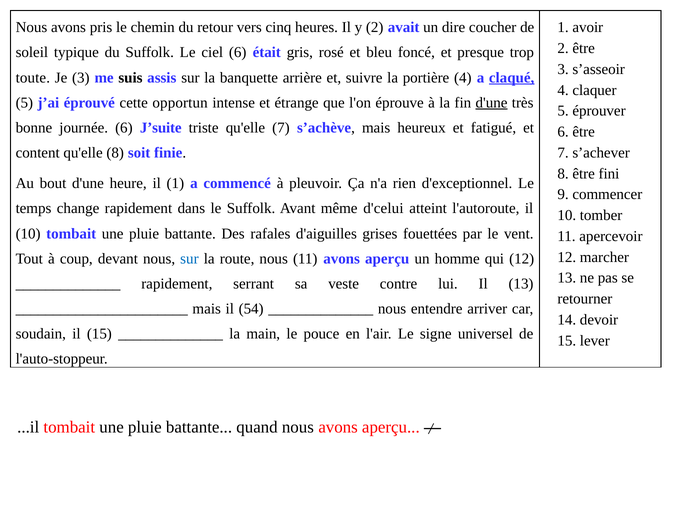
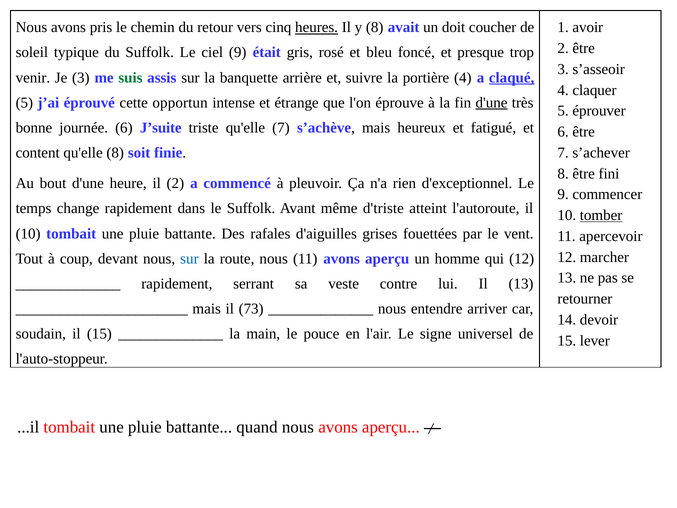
heures underline: none -> present (317, 27)
y 2: 2 -> 8 (375, 27)
dire: dire -> doit (454, 27)
ciel 6: 6 -> 9 (238, 52)
toute: toute -> venir (33, 78)
suis colour: black -> green (130, 78)
il 1: 1 -> 2 (175, 183)
d'celui: d'celui -> d'triste (383, 208)
tomber underline: none -> present (601, 215)
54: 54 -> 73 (251, 309)
